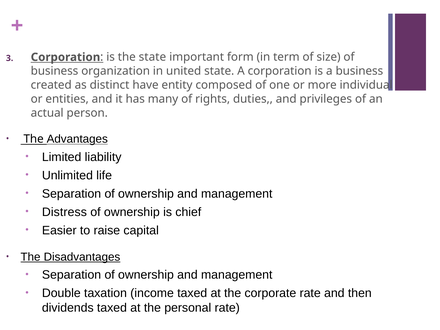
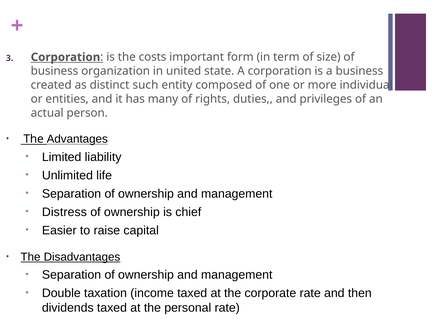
the state: state -> costs (153, 57)
have: have -> such (145, 85)
